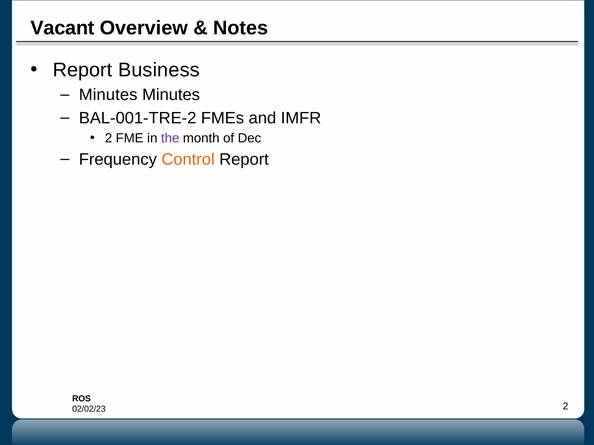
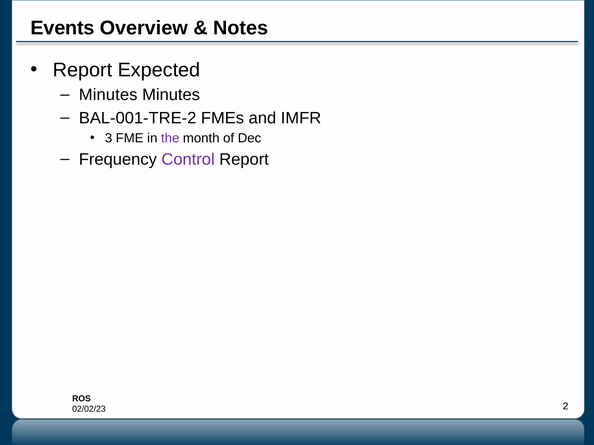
Vacant: Vacant -> Events (63, 28)
Business: Business -> Expected (159, 70)
2: 2 -> 3 (109, 138)
Control colour: orange -> purple (188, 160)
